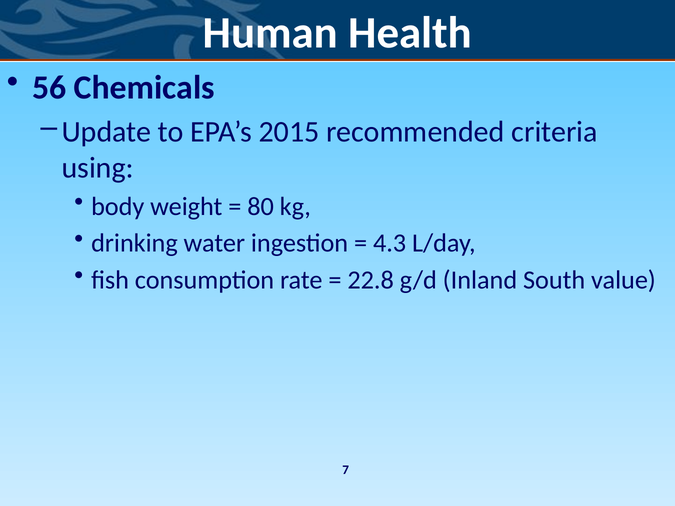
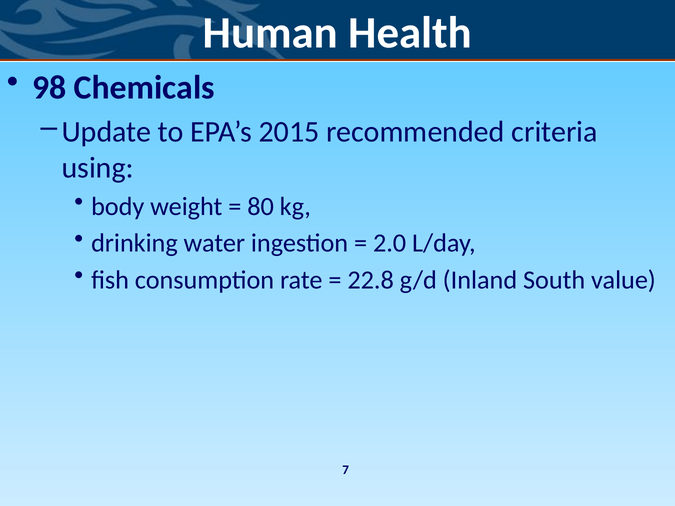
56: 56 -> 98 (49, 88)
4.3: 4.3 -> 2.0 (390, 243)
